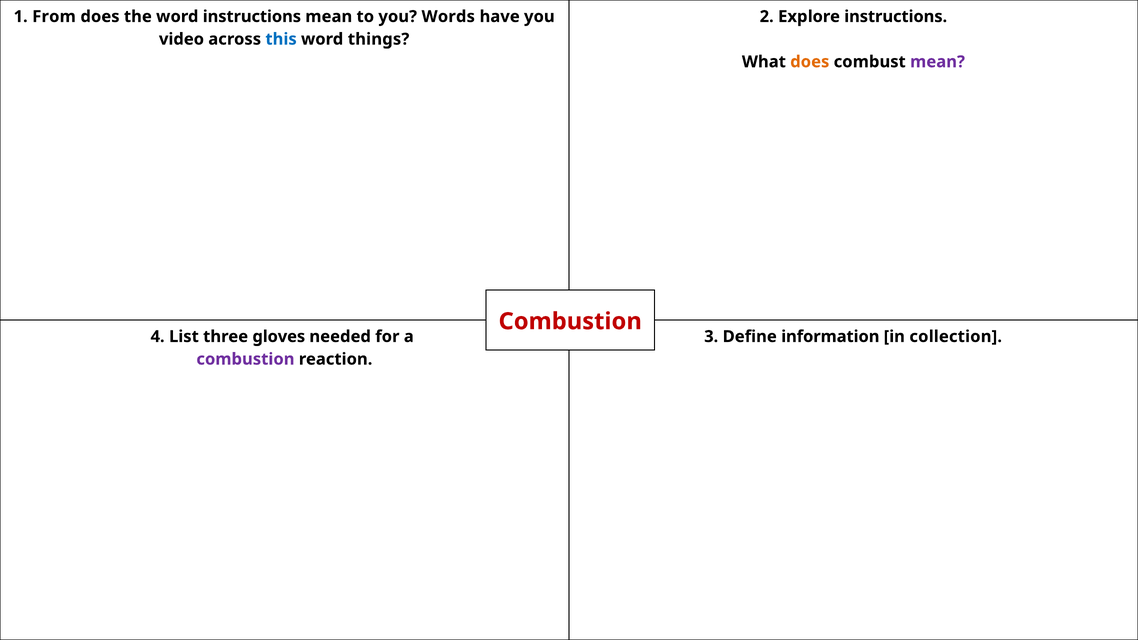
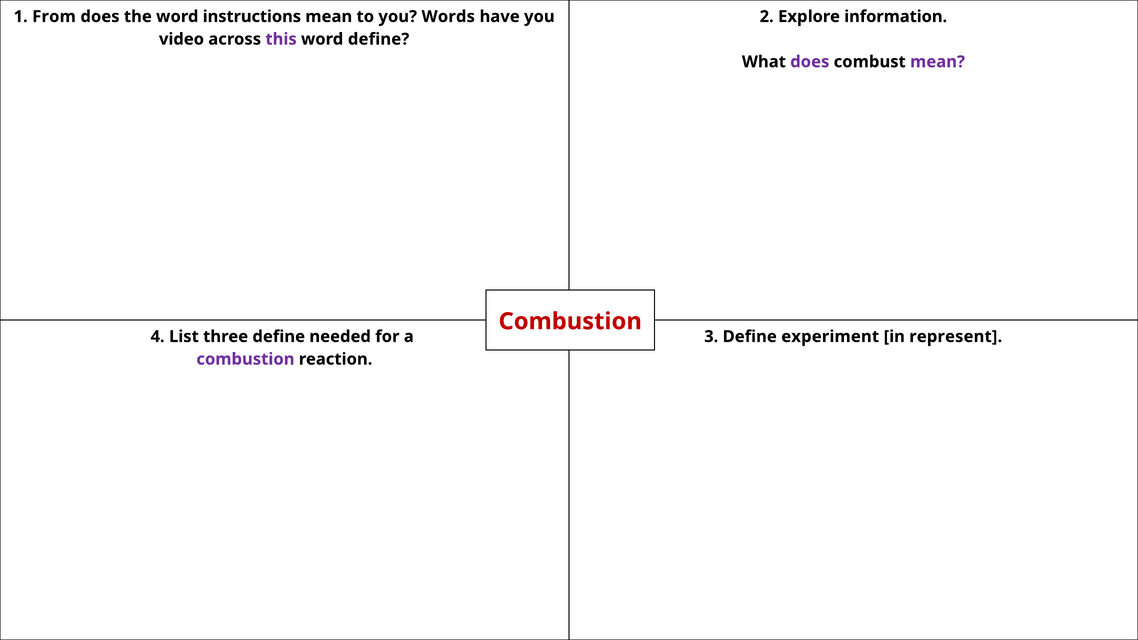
Explore instructions: instructions -> information (896, 17)
this colour: blue -> purple (281, 39)
word things: things -> define (379, 39)
does colour: orange -> purple (810, 62)
three gloves: gloves -> define (279, 337)
information: information -> experiment (830, 337)
collection: collection -> represent (956, 337)
